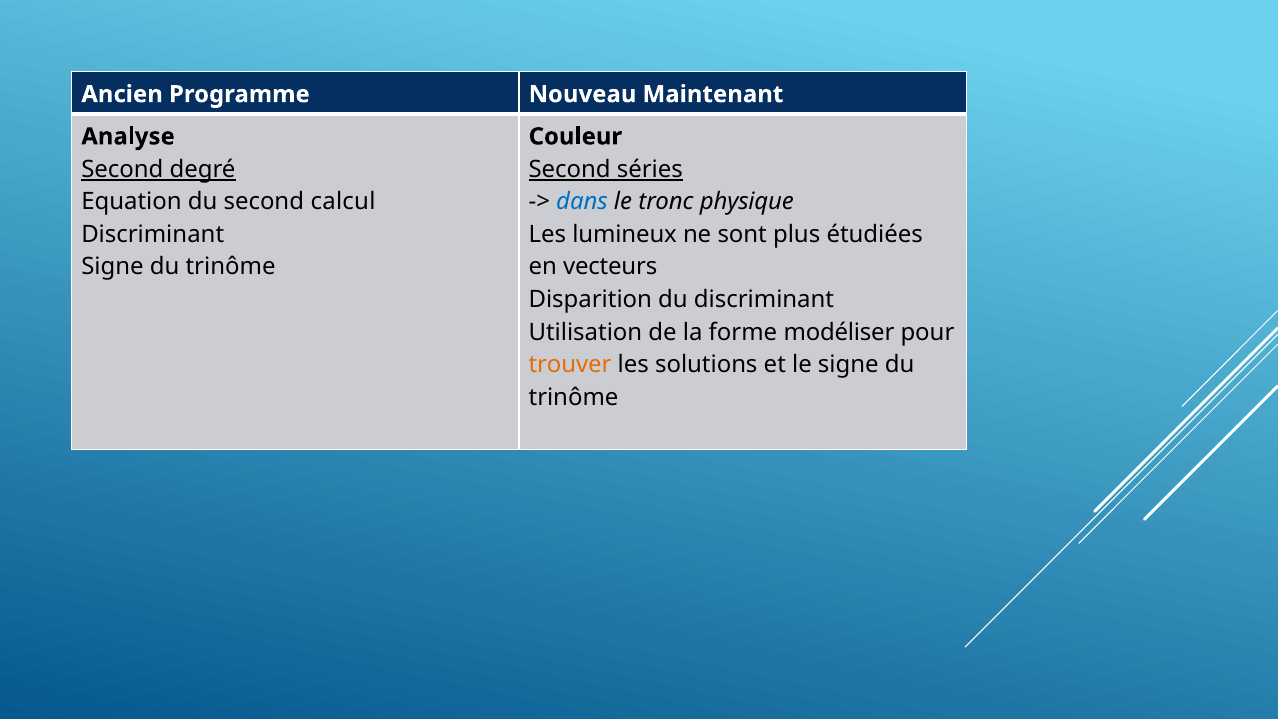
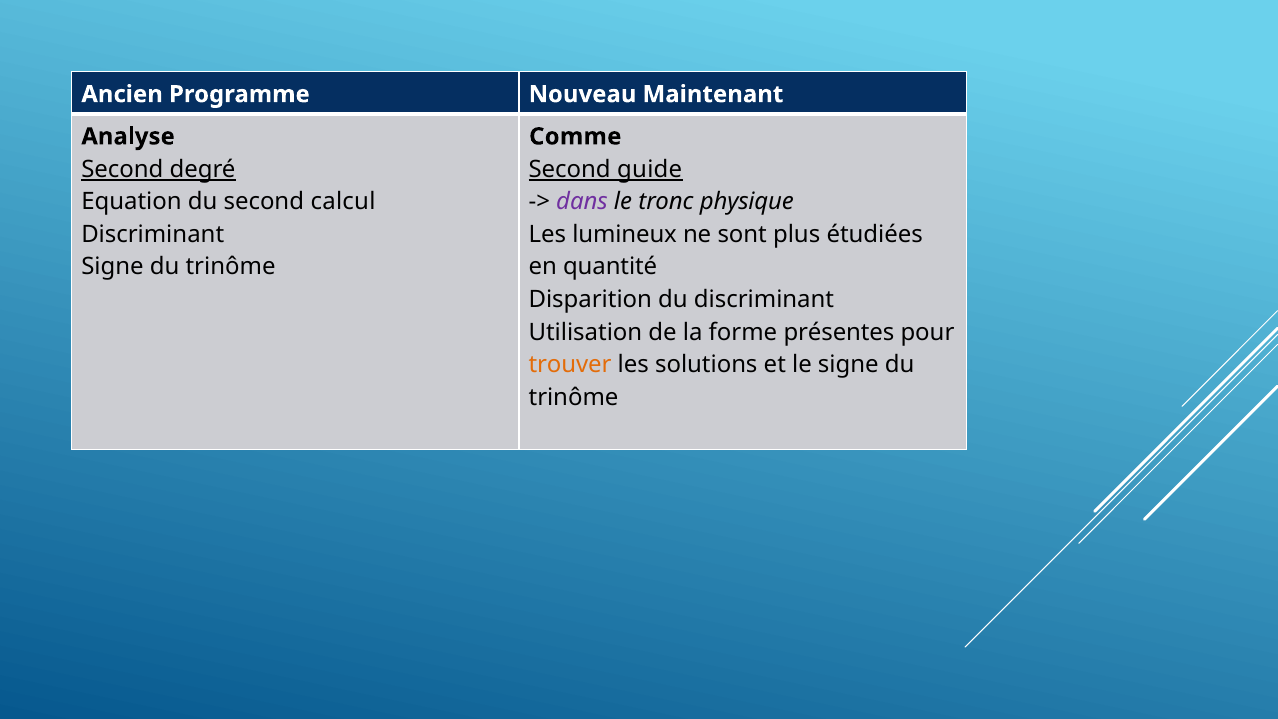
Couleur: Couleur -> Comme (575, 137)
séries: séries -> guide (650, 169)
dans colour: blue -> purple (582, 202)
vecteurs: vecteurs -> quantité (610, 267)
modéliser: modéliser -> présentes (839, 332)
